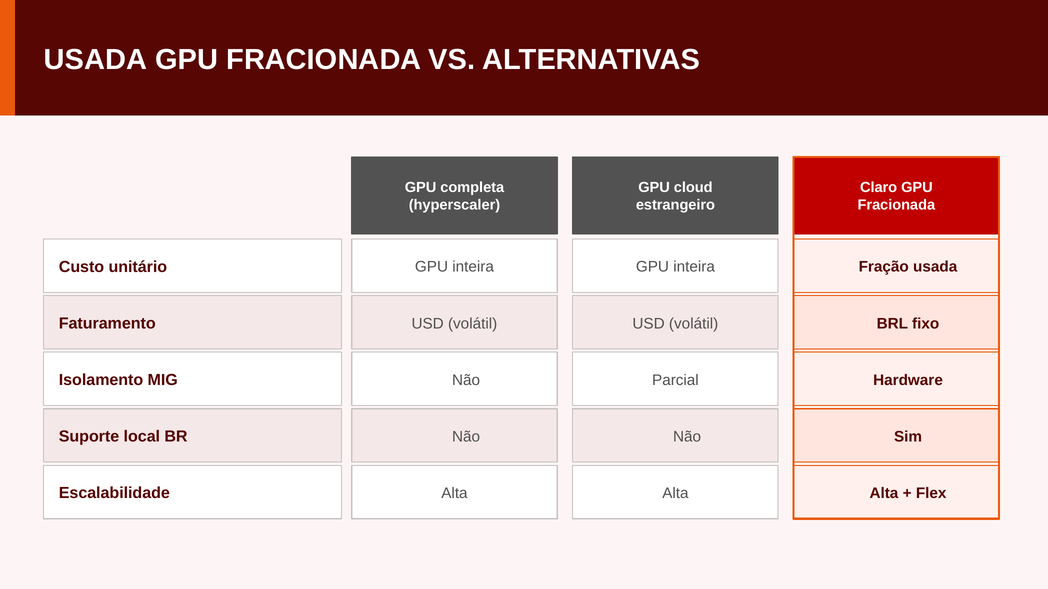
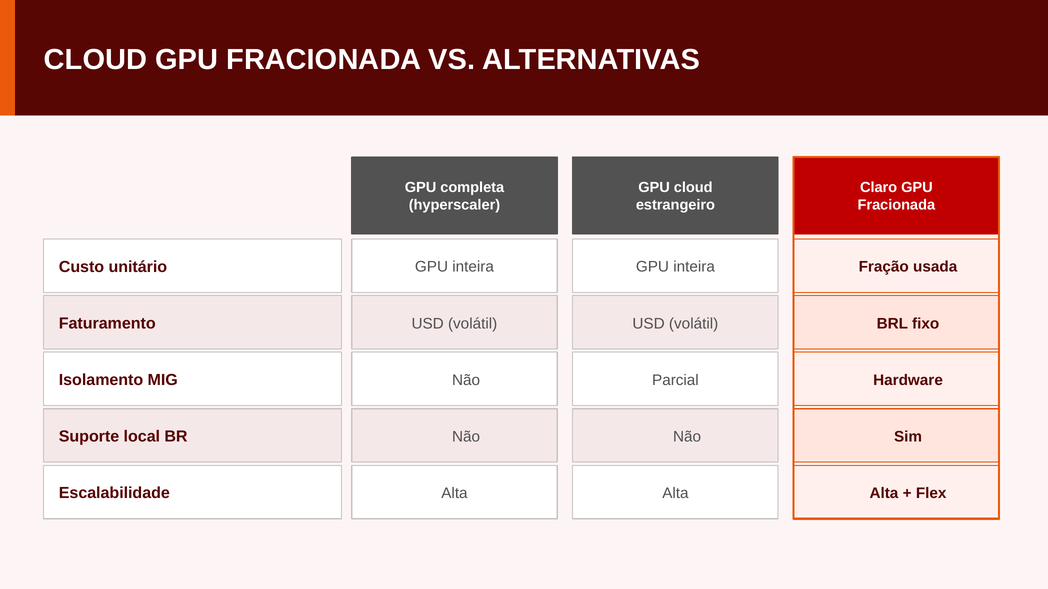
USADA: USADA -> CLOUD (96, 60)
